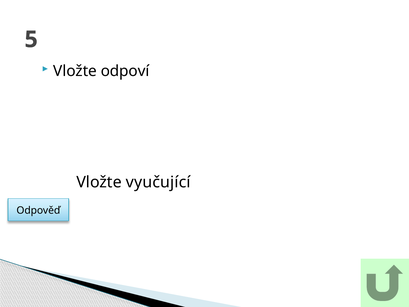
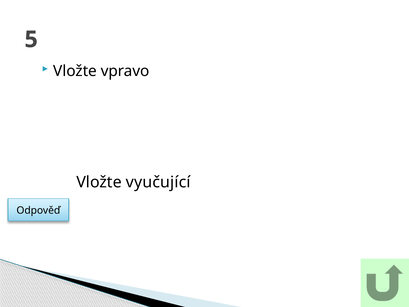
odpoví: odpoví -> vpravo (125, 71)
